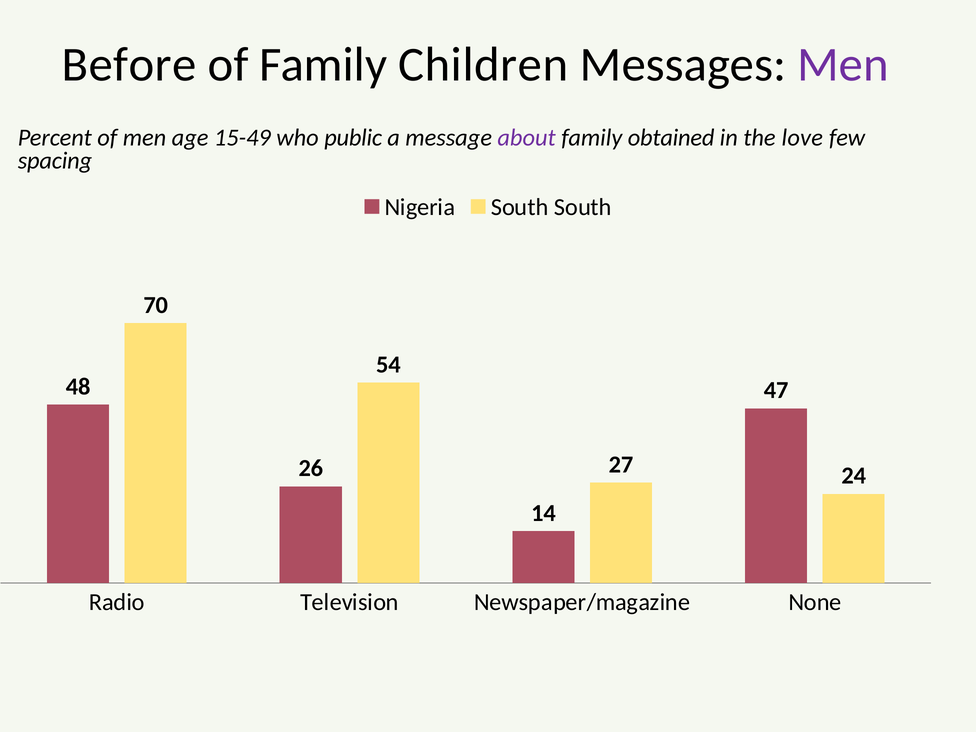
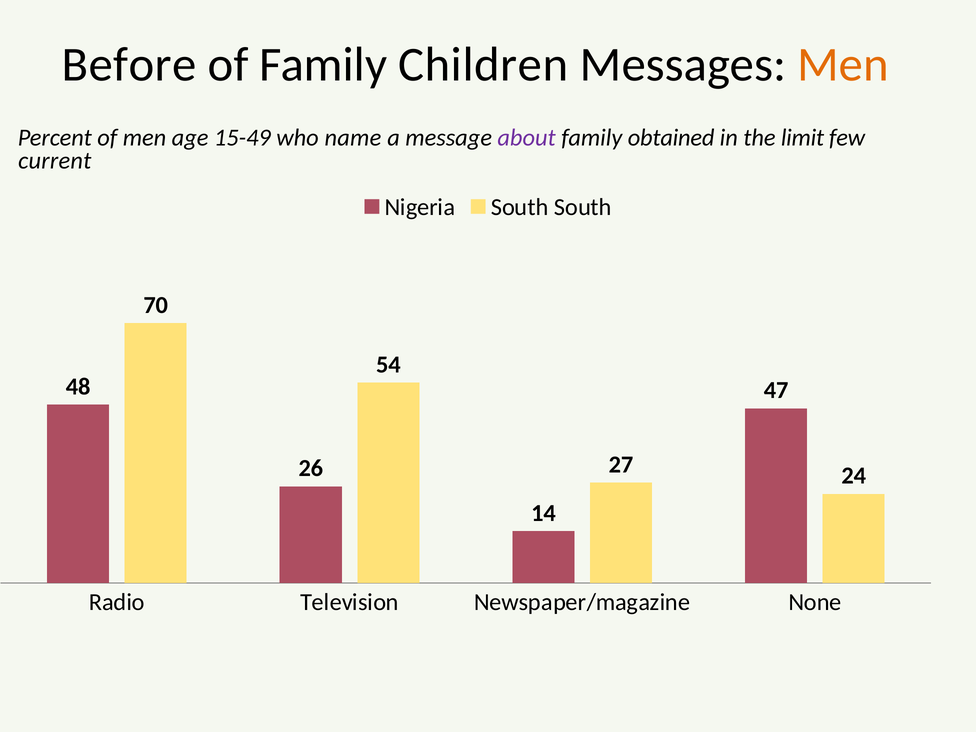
Men colour: purple -> orange (843, 64)
public: public -> name (353, 137)
love: love -> limit (803, 137)
spacing: spacing -> current (55, 161)
